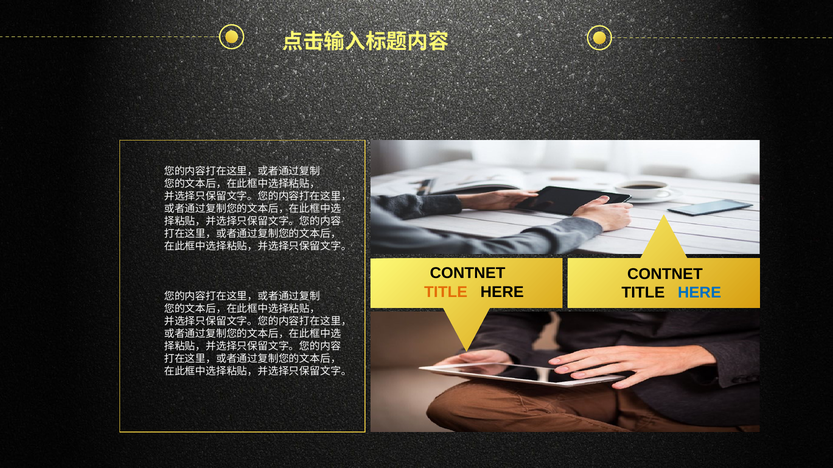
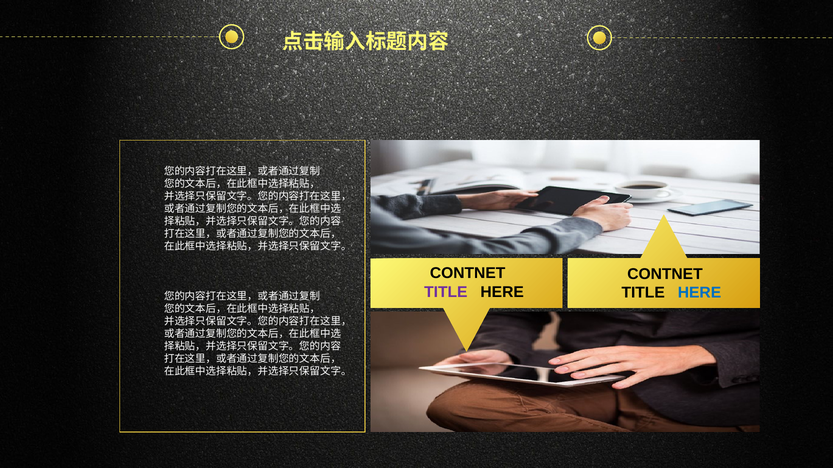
TITLE colour: orange -> purple (446, 292)
